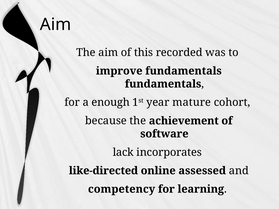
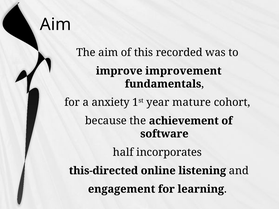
improve fundamentals: fundamentals -> improvement (183, 71)
enough: enough -> anxiety (111, 102)
lack: lack -> half (123, 152)
like-directed: like-directed -> this-directed (103, 171)
assessed: assessed -> listening (202, 171)
competency: competency -> engagement (122, 189)
